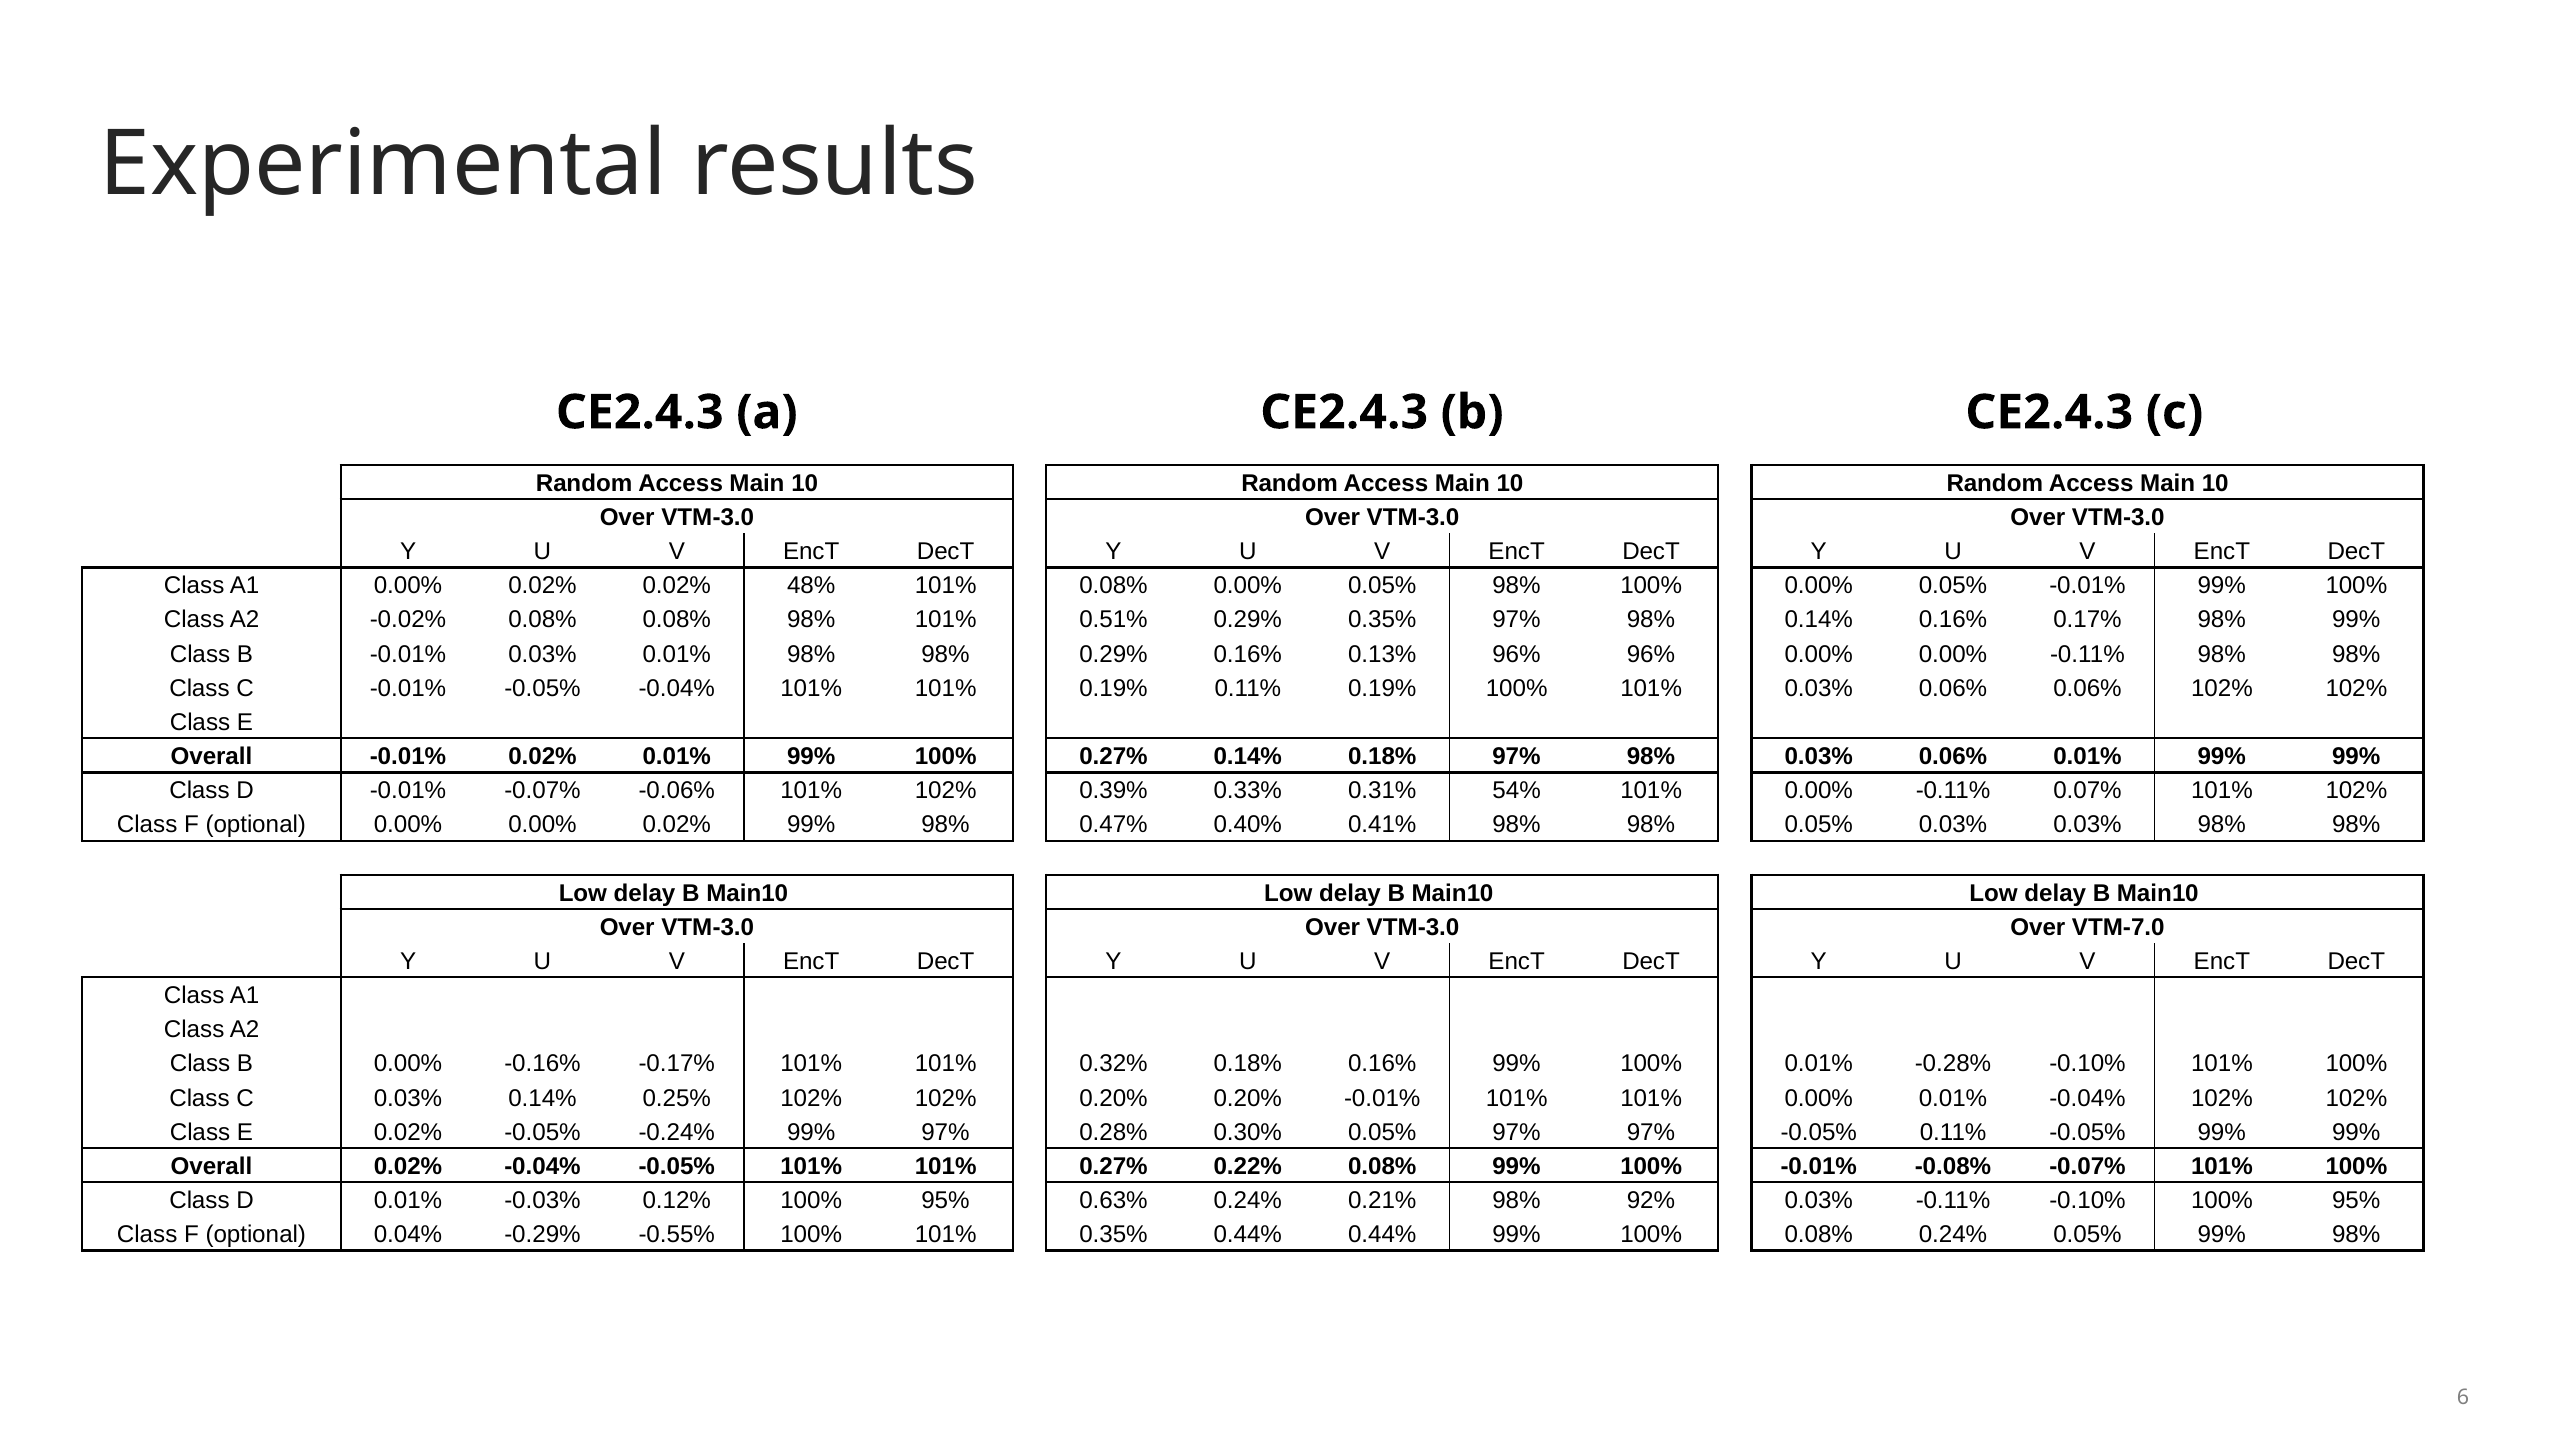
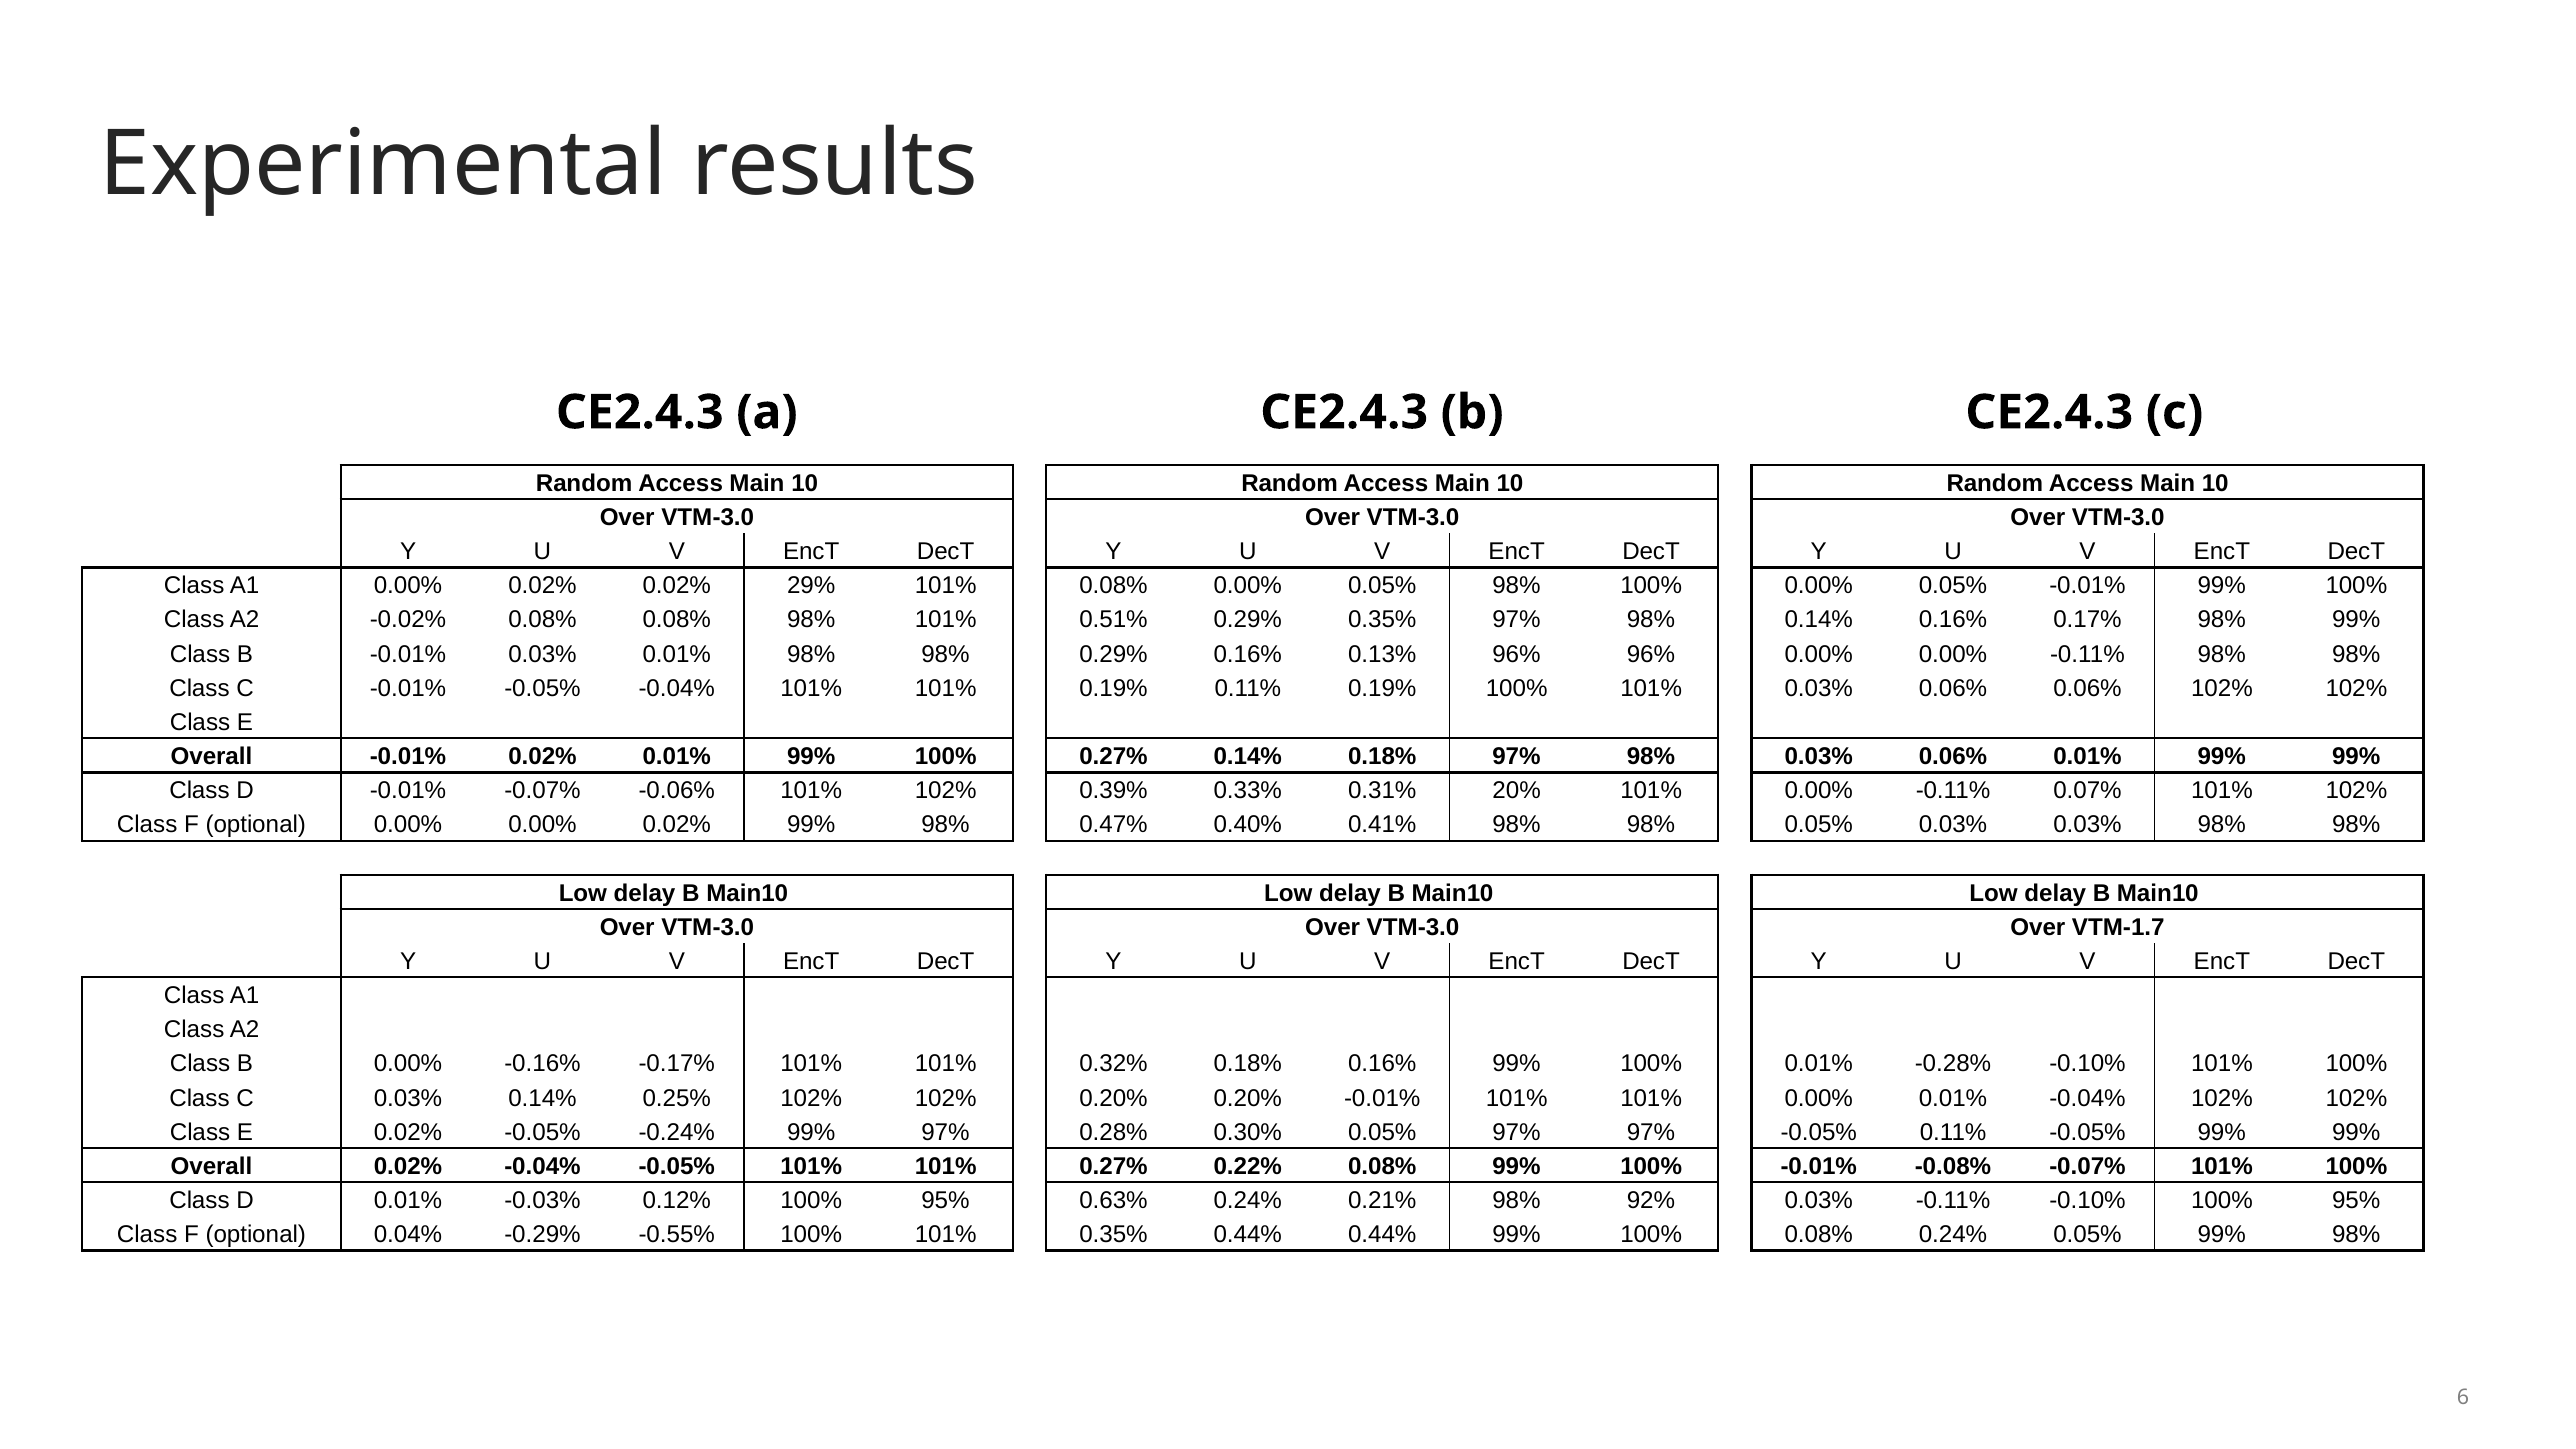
48%: 48% -> 29% (811, 586)
54%: 54% -> 20% (1517, 791)
VTM-7.0: VTM-7.0 -> VTM-1.7 (2118, 927)
